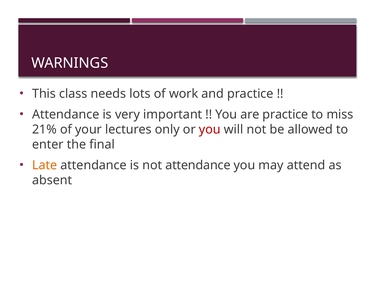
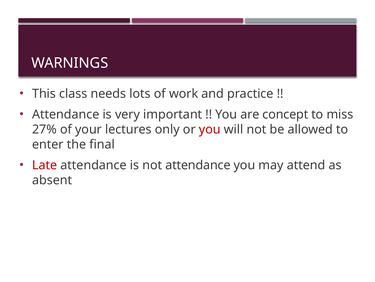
are practice: practice -> concept (285, 114)
21%: 21% -> 27% (44, 129)
Late colour: orange -> red (45, 165)
